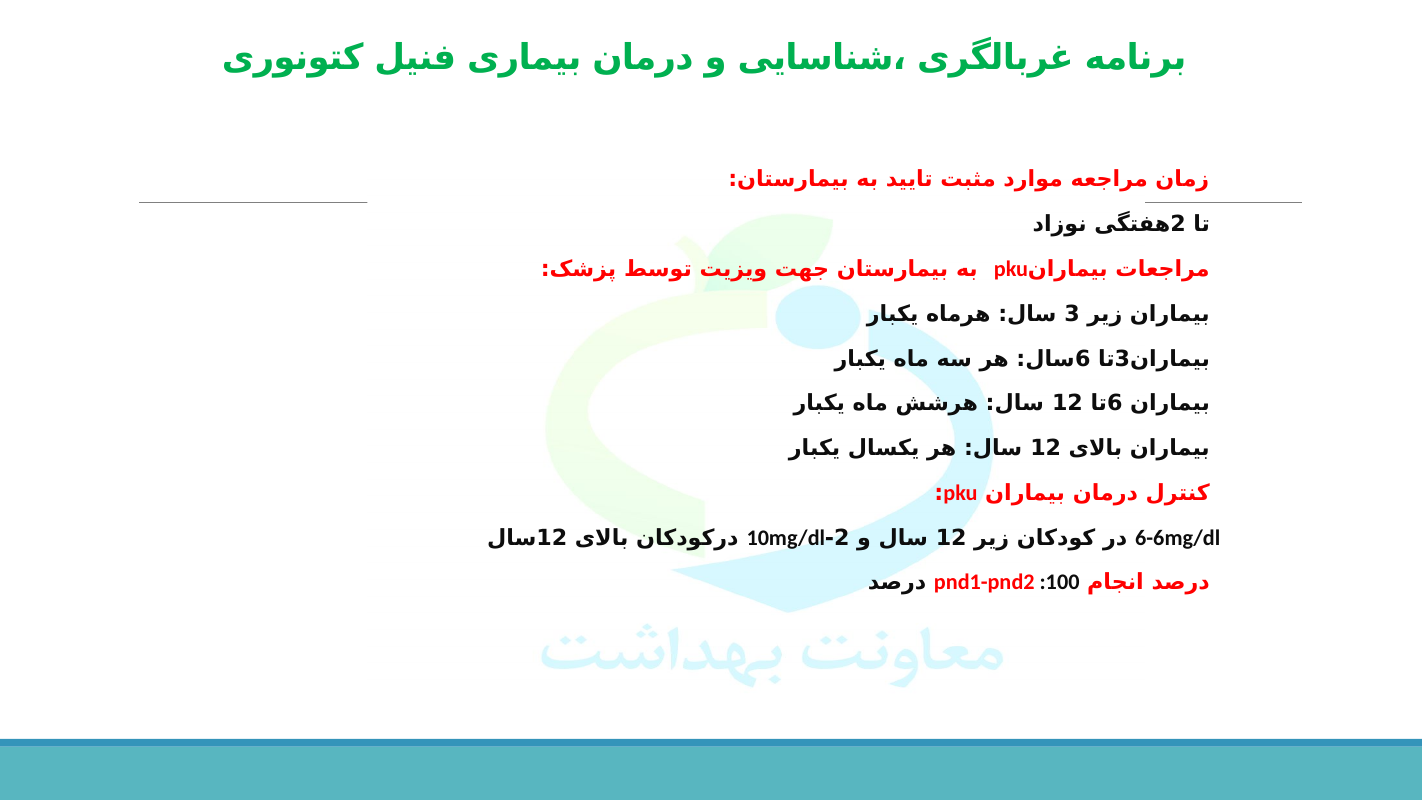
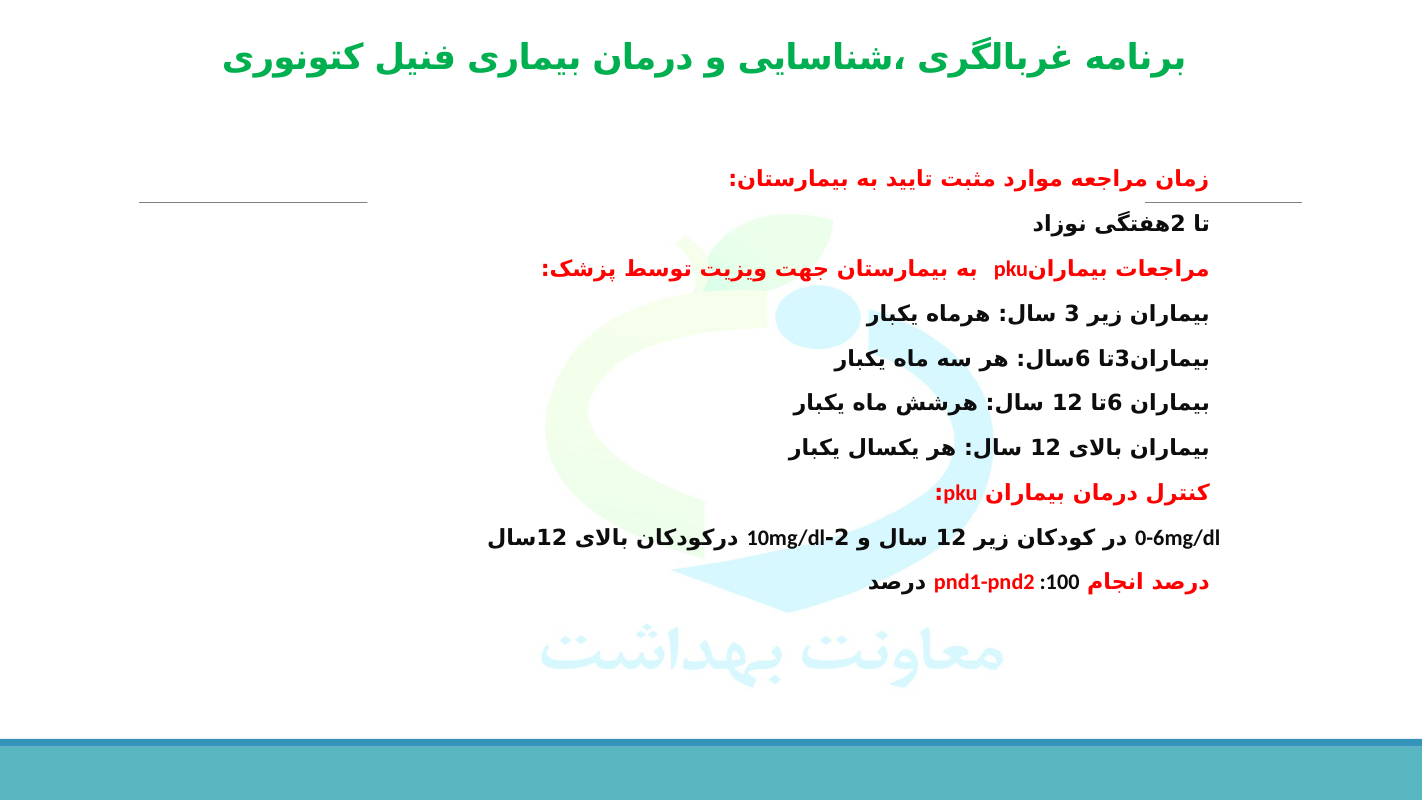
6-6mg/dl: 6-6mg/dl -> 0-6mg/dl (1178, 538)
